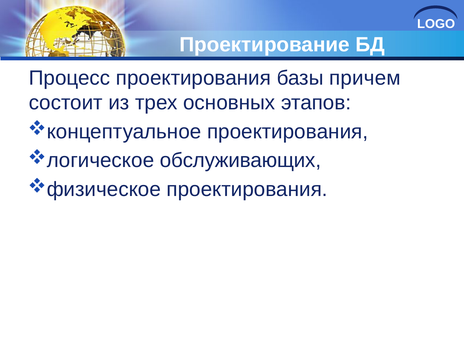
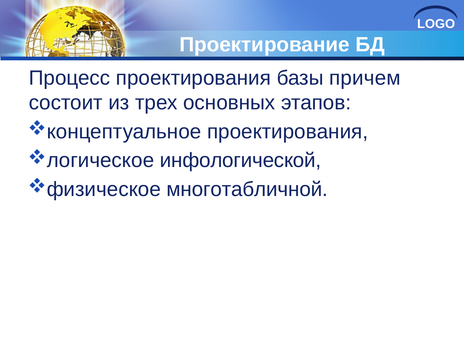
обслуживающих: обслуживающих -> инфологической (241, 161)
проектирования: проектирования -> многотабличной (247, 189)
